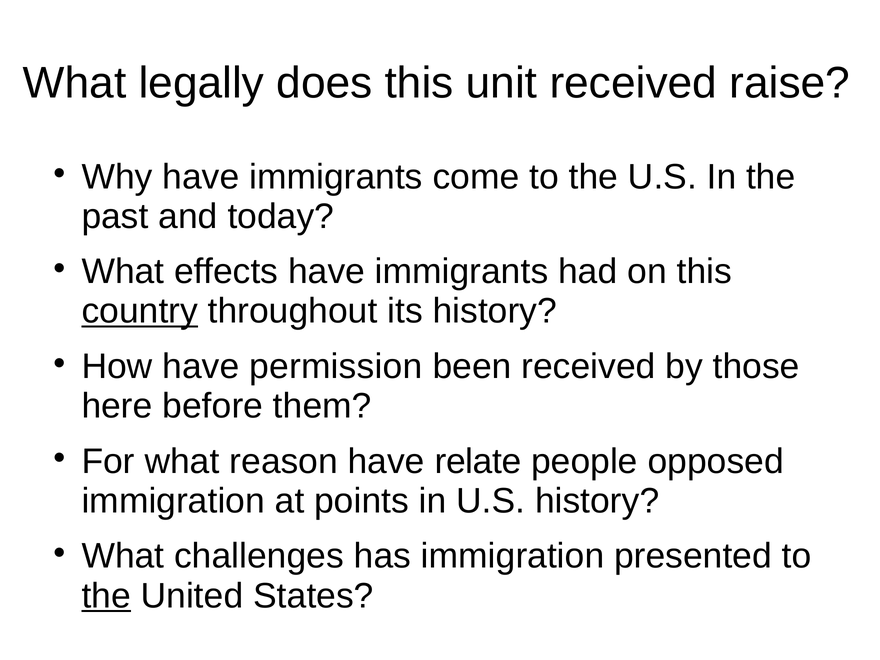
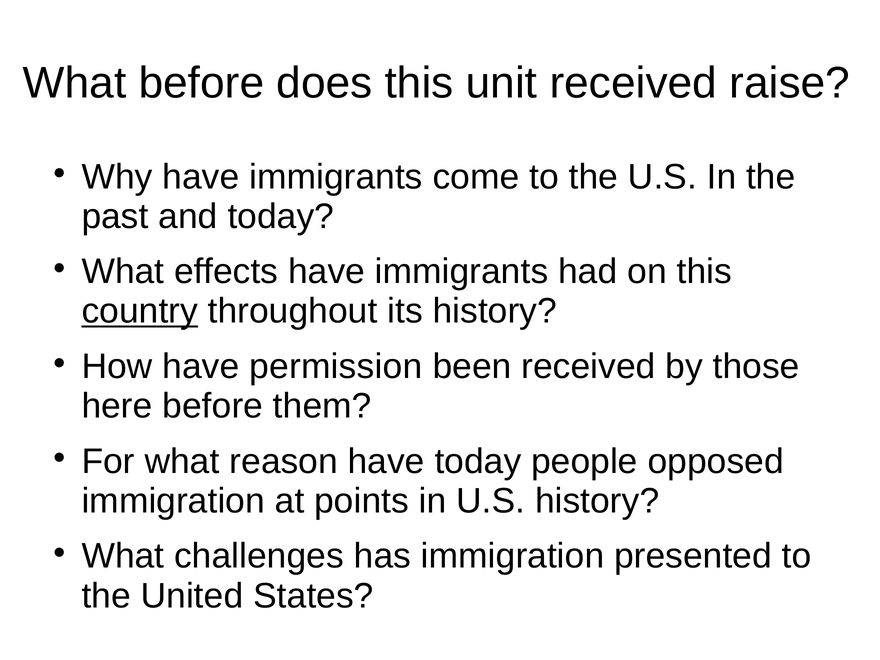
What legally: legally -> before (201, 83)
have relate: relate -> today (478, 461)
the underline: present -> none (106, 596)
